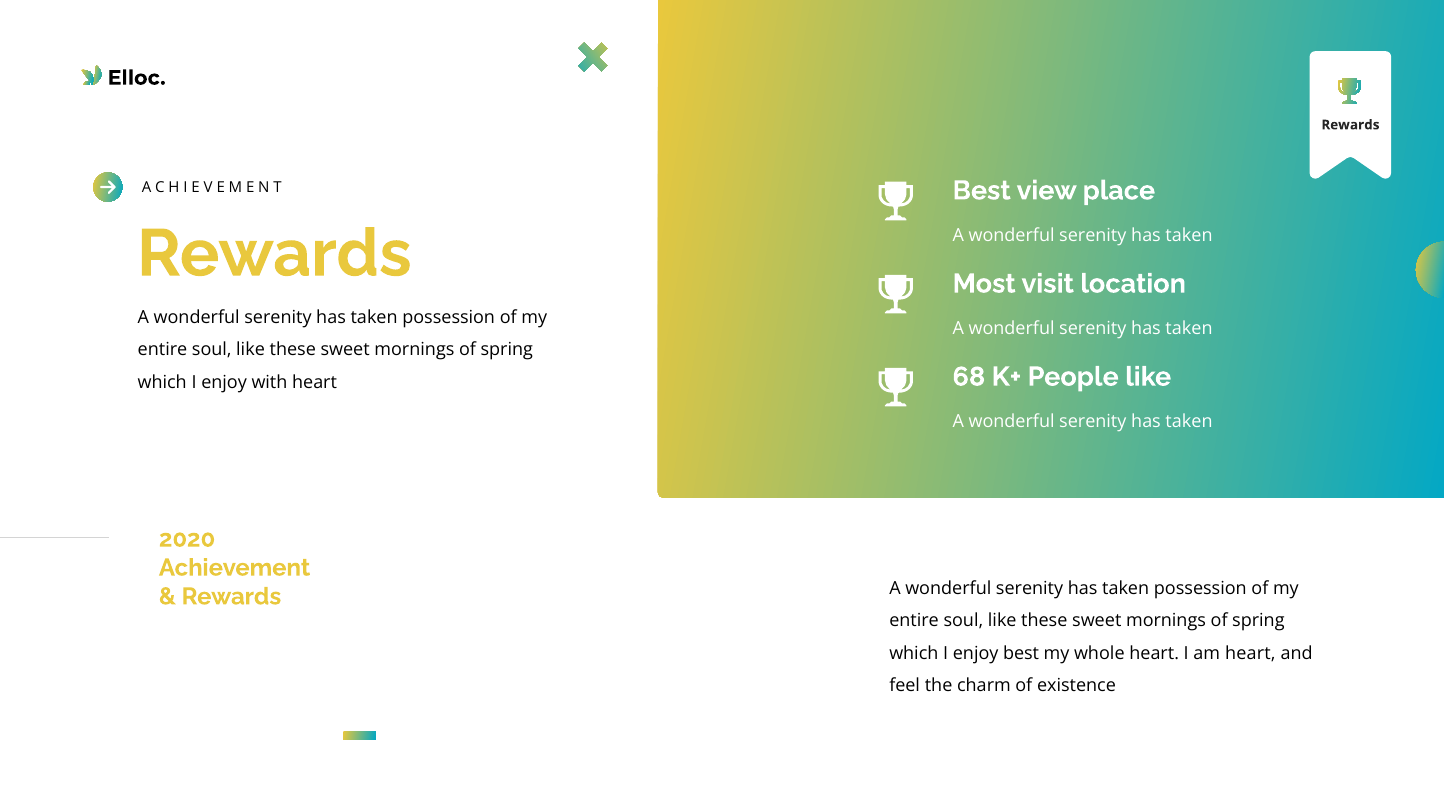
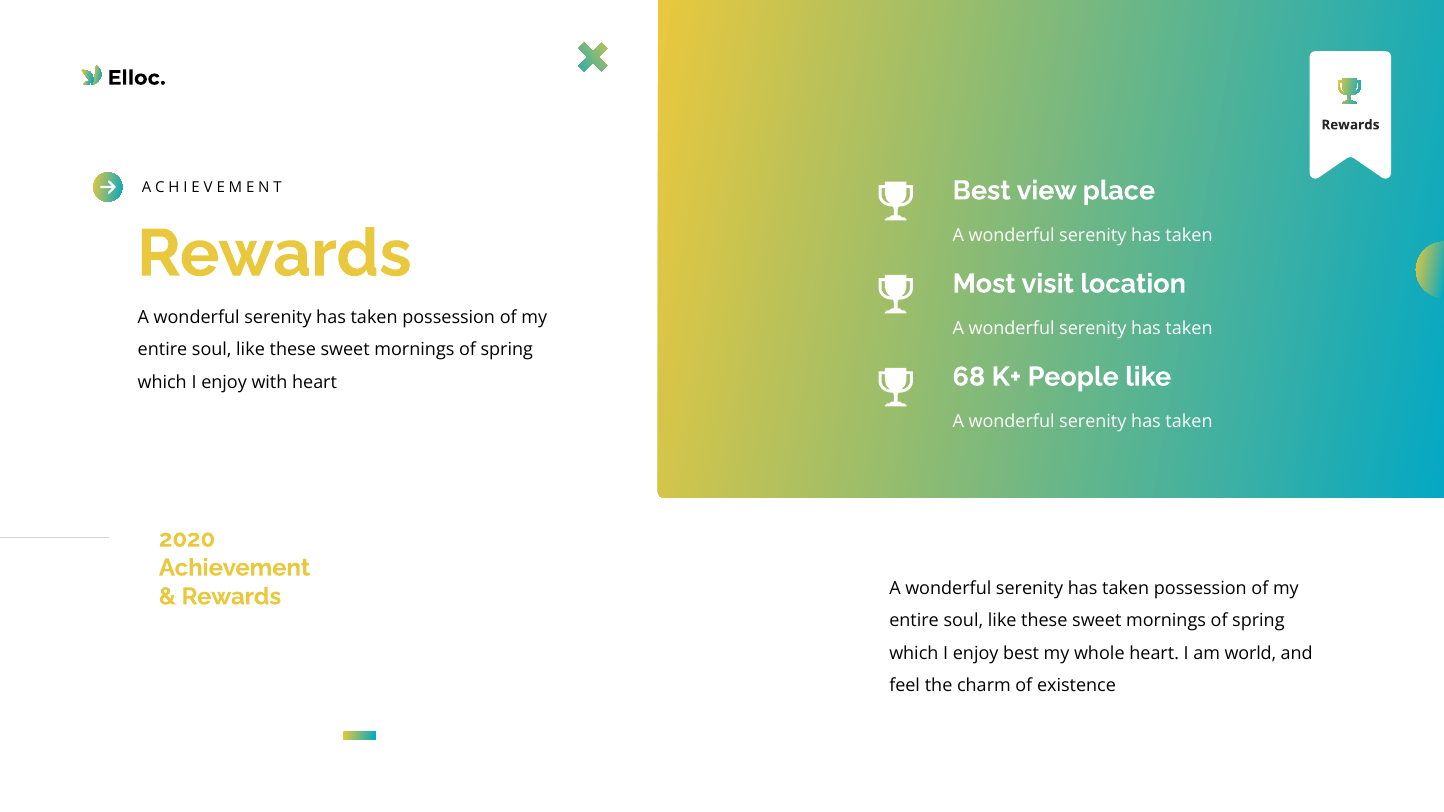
am heart: heart -> world (1250, 654)
